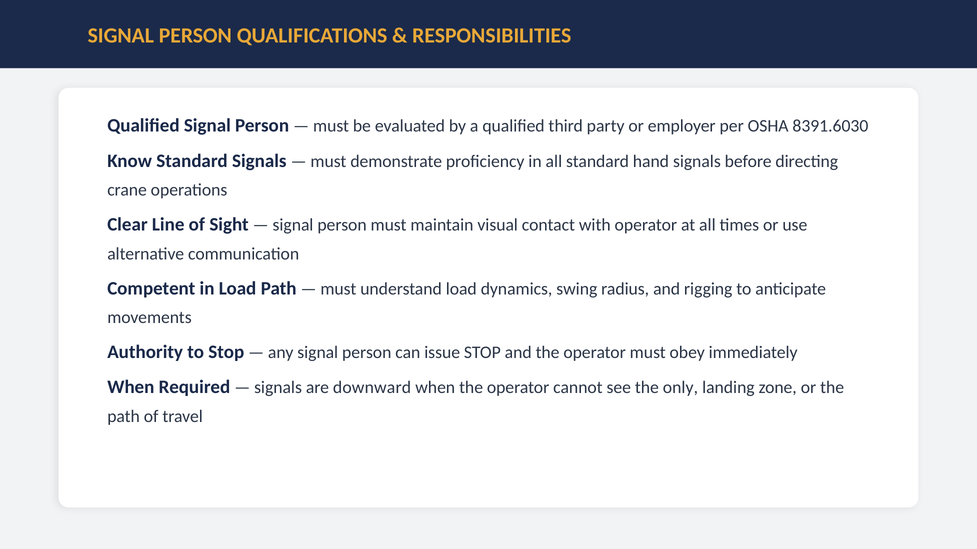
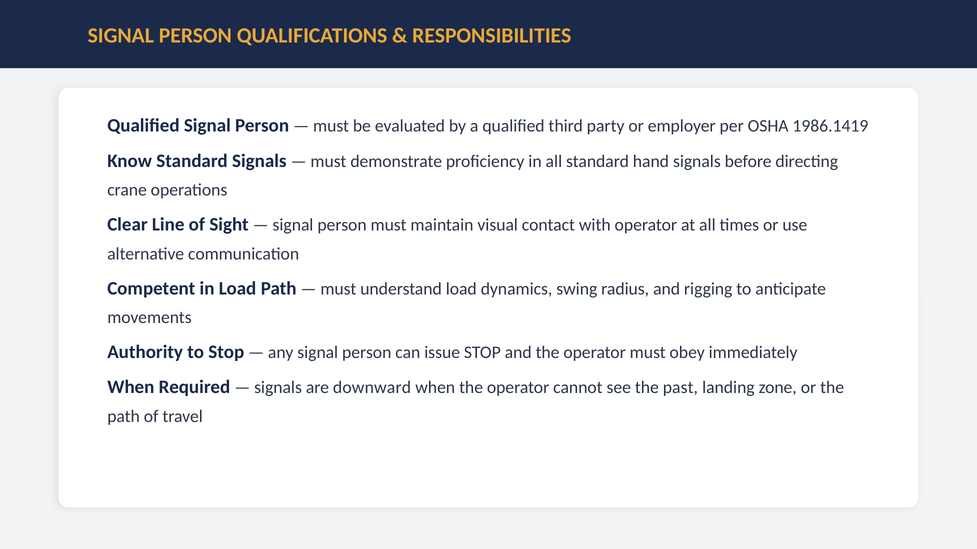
8391.6030: 8391.6030 -> 1986.1419 (830, 126)
only: only -> past (680, 388)
